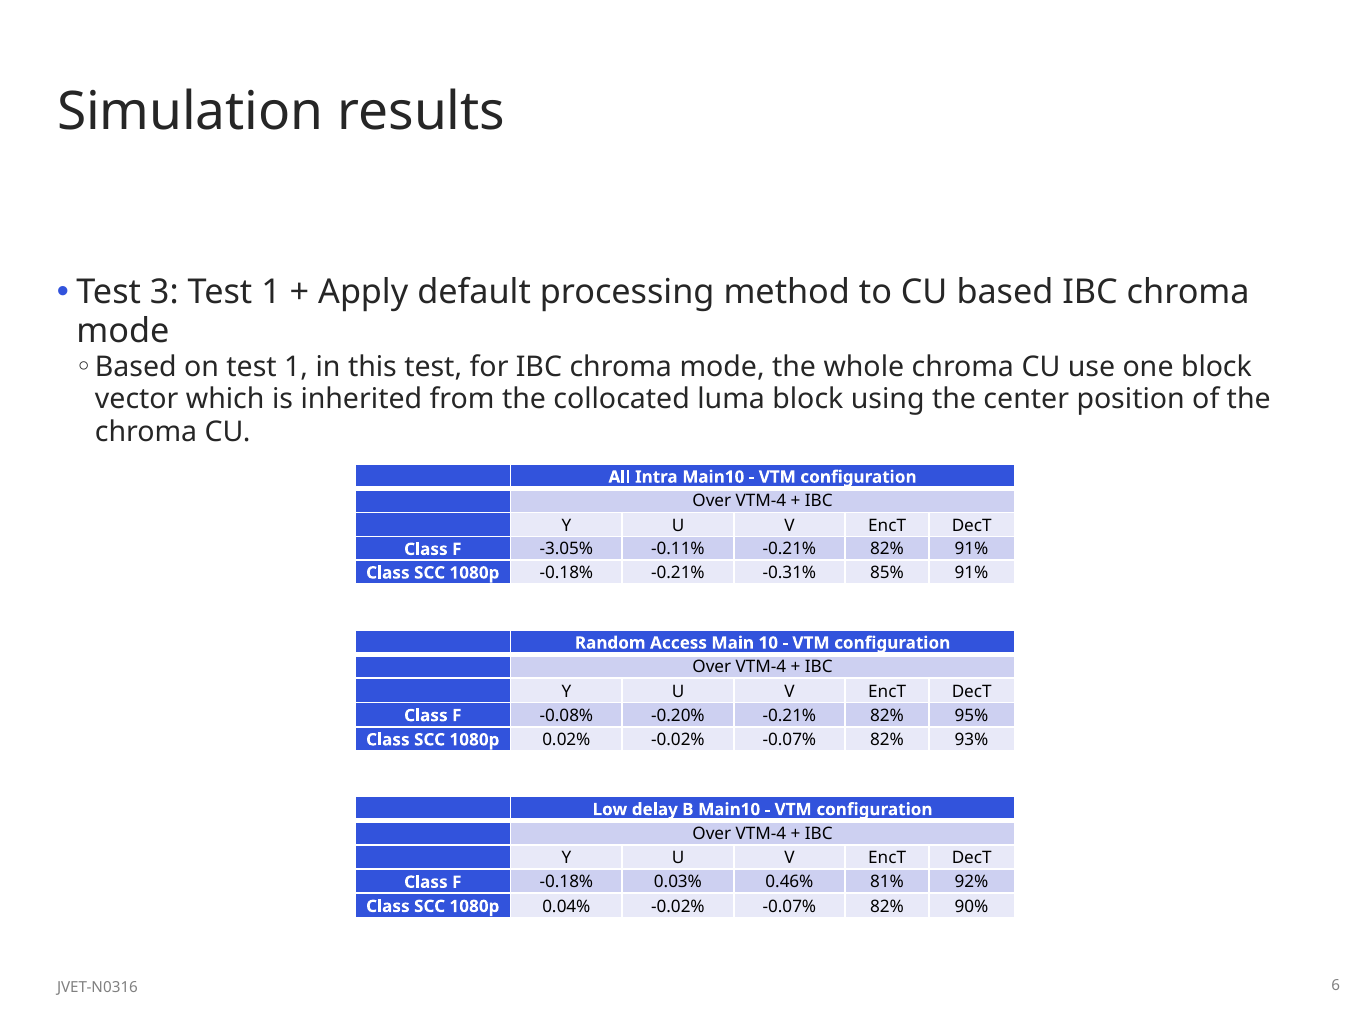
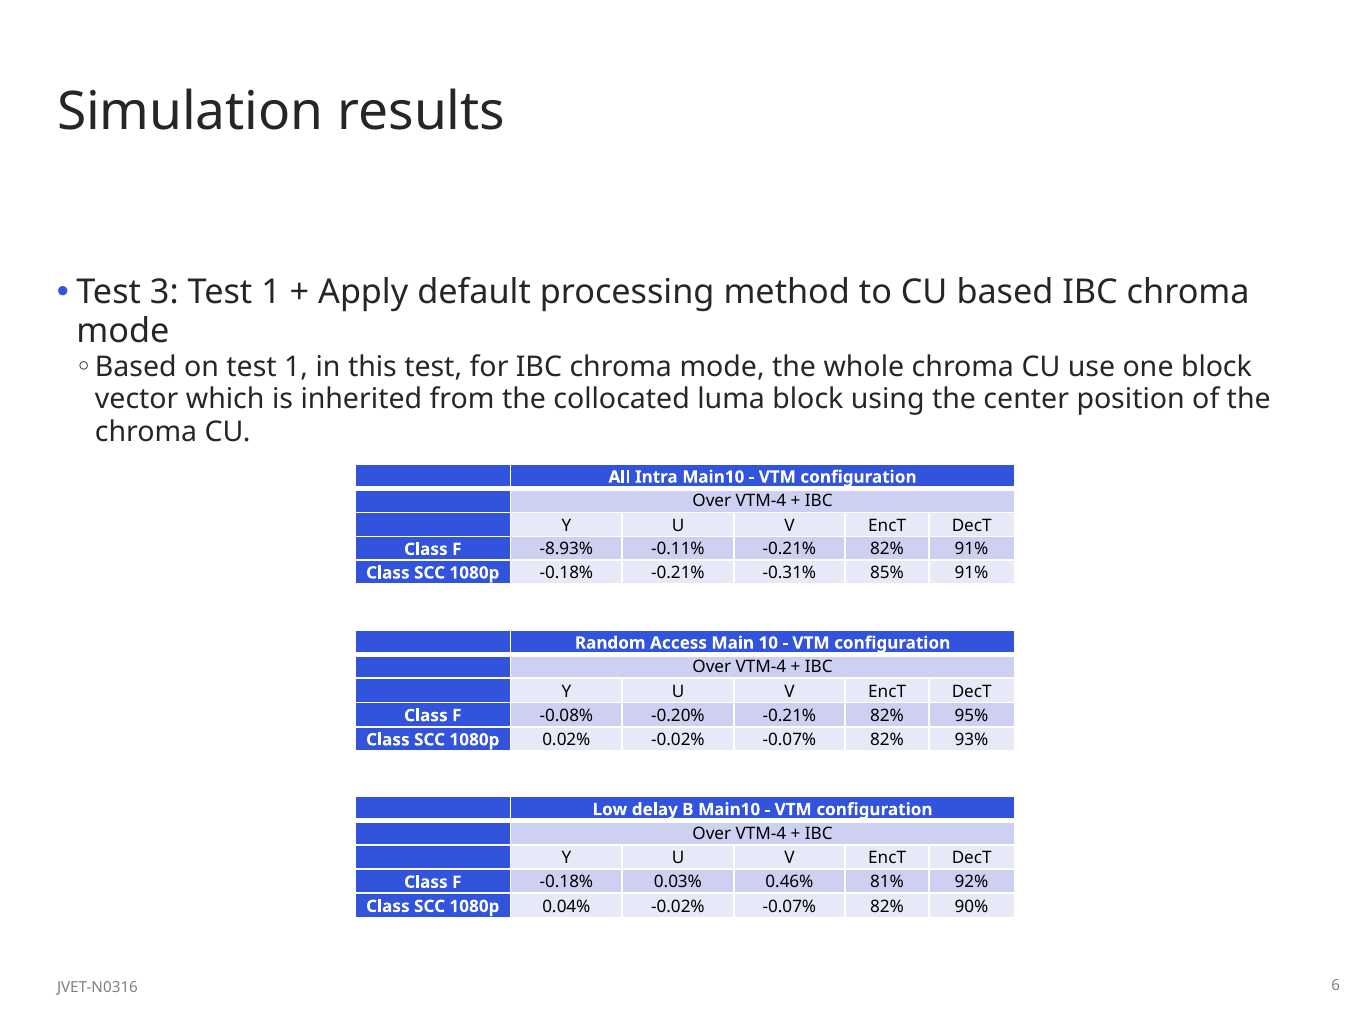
-3.05%: -3.05% -> -8.93% (566, 549)
